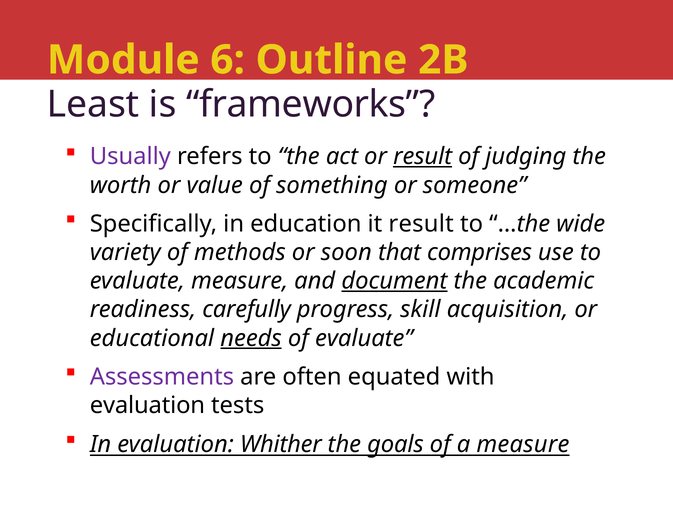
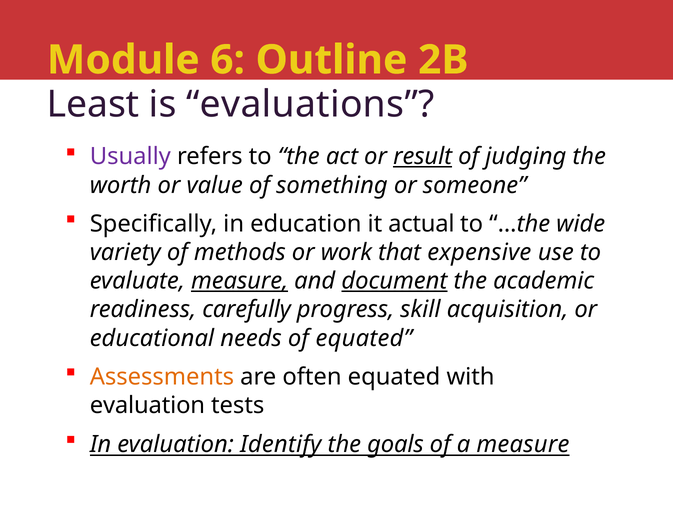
frameworks: frameworks -> evaluations (310, 105)
it result: result -> actual (421, 224)
soon: soon -> work (346, 253)
comprises: comprises -> expensive (479, 253)
measure underline: none -> present (240, 281)
needs underline: present -> none (251, 338)
of evaluate: evaluate -> equated (364, 338)
Assessments colour: purple -> orange (162, 377)
Whither: Whither -> Identify (281, 444)
